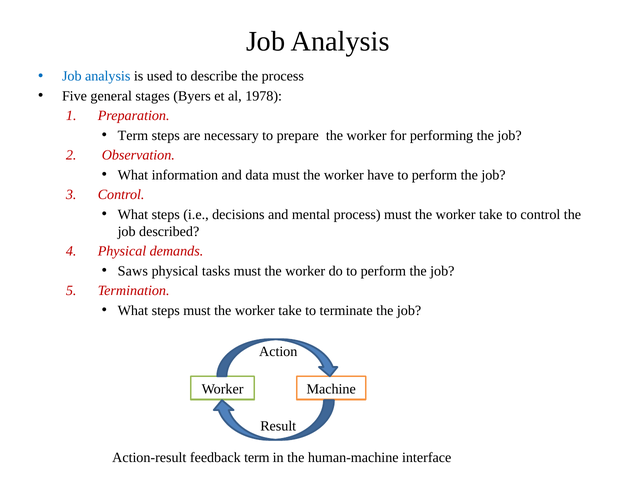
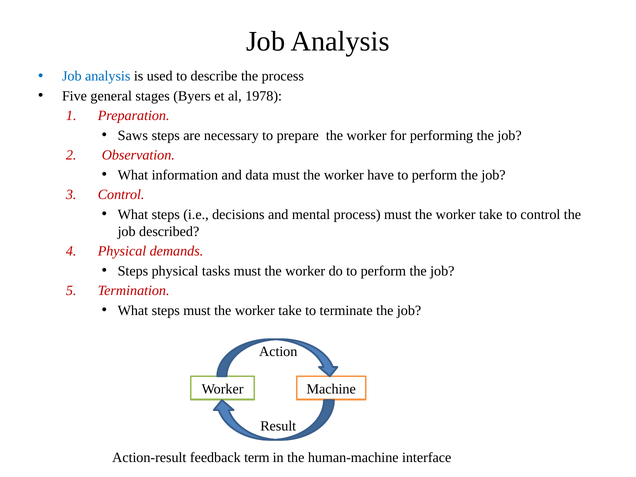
Term: Term -> Saws (133, 135)
Saws: Saws -> Steps (133, 271)
